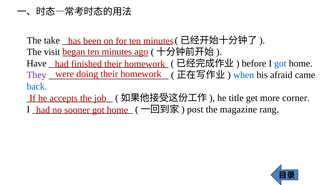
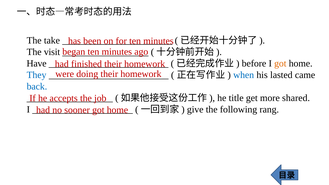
got colour: blue -> orange (280, 63)
They colour: purple -> blue (37, 75)
afraid: afraid -> lasted (281, 75)
corner: corner -> shared (296, 98)
post: post -> give (195, 109)
magazine: magazine -> following (239, 109)
